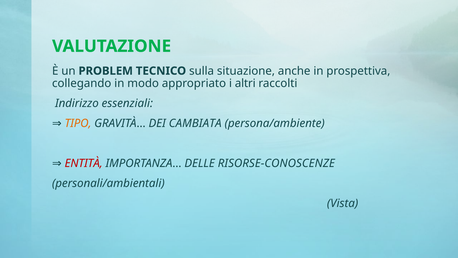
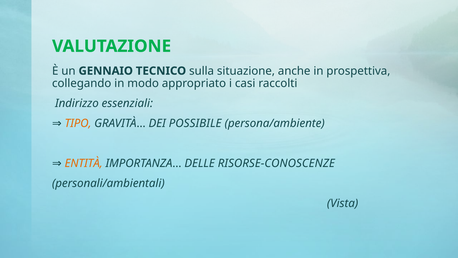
PROBLEM: PROBLEM -> GENNAIO (106, 71)
altri: altri -> casi (245, 83)
CAMBIATA: CAMBIATA -> POSSIBILE (195, 123)
ENTITÀ colour: red -> orange (84, 163)
